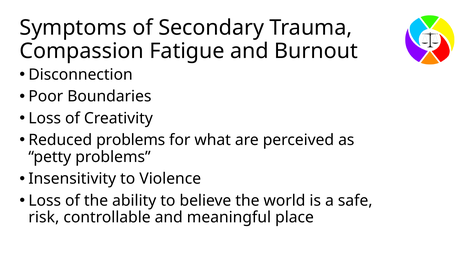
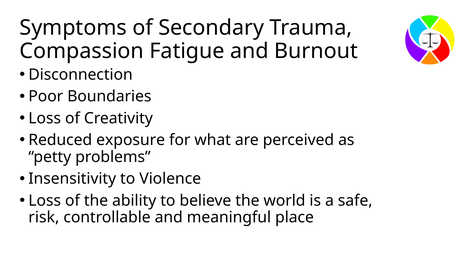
Reduced problems: problems -> exposure (131, 140)
